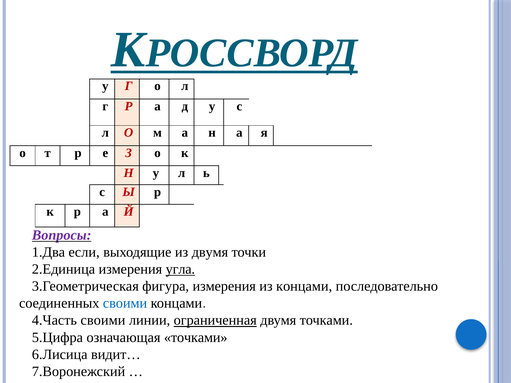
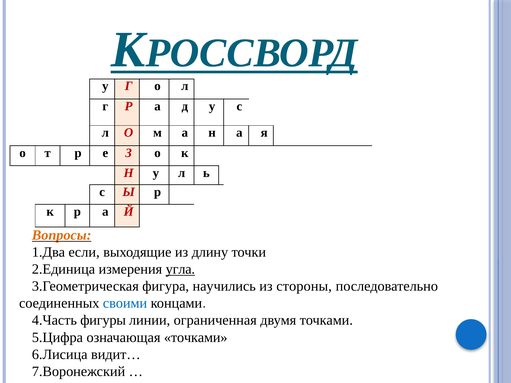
Вопросы colour: purple -> orange (62, 235)
из двумя: двумя -> длину (210, 252)
фигура измерения: измерения -> научились (224, 286)
из концами: концами -> стороны (304, 286)
своими: своими -> фигуры (103, 321)
ограниченная underline: present -> none (215, 321)
